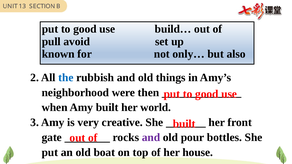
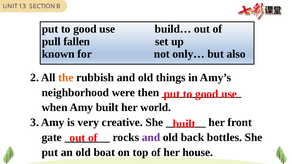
avoid: avoid -> fallen (77, 42)
the colour: blue -> orange (66, 78)
pour: pour -> back (193, 138)
